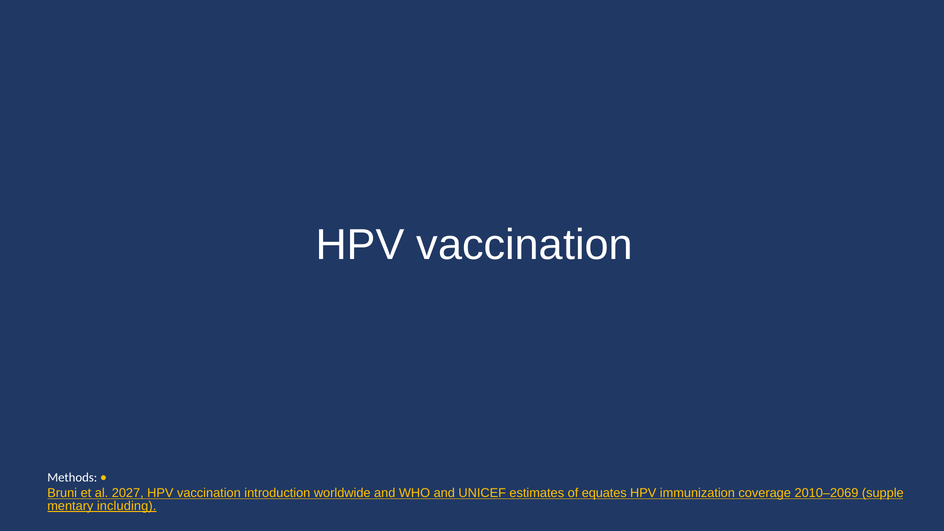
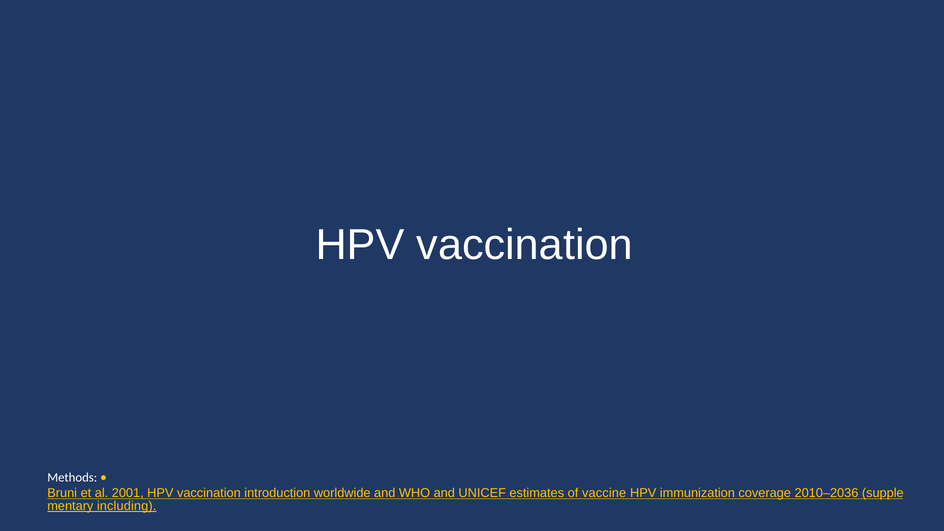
2027: 2027 -> 2001 (128, 493)
equates: equates -> vaccine (604, 493)
2010–2069: 2010–2069 -> 2010–2036 (826, 493)
